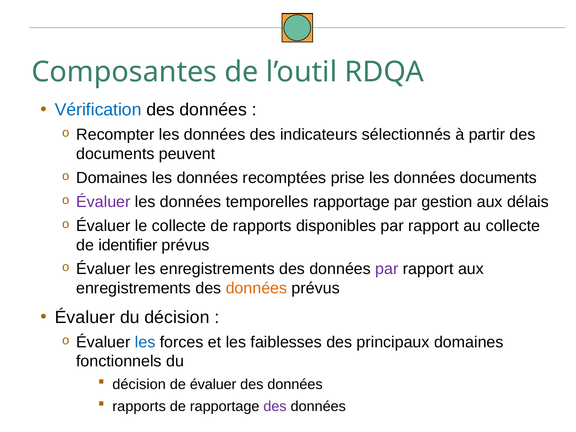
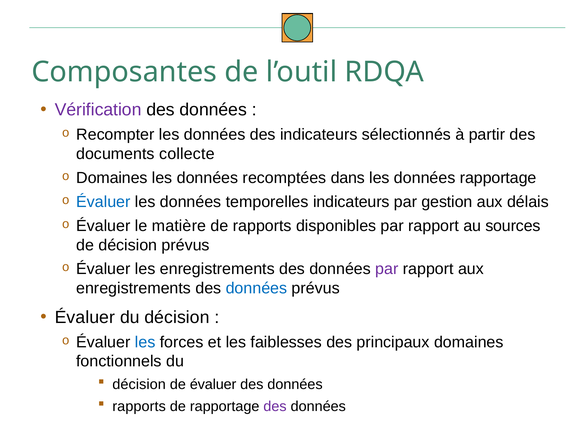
Vérification colour: blue -> purple (98, 110)
peuvent: peuvent -> collecte (187, 154)
prise: prise -> dans (348, 178)
données documents: documents -> rapportage (498, 178)
Évaluer colour: purple -> blue (103, 202)
temporelles rapportage: rapportage -> indicateurs (351, 202)
le collecte: collecte -> matière (179, 226)
au collecte: collecte -> sources (513, 226)
de identifier: identifier -> décision (128, 245)
données colour: orange -> blue (256, 288)
